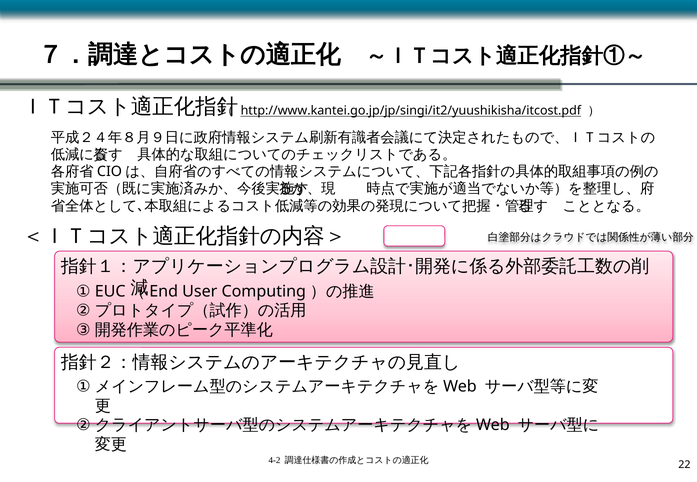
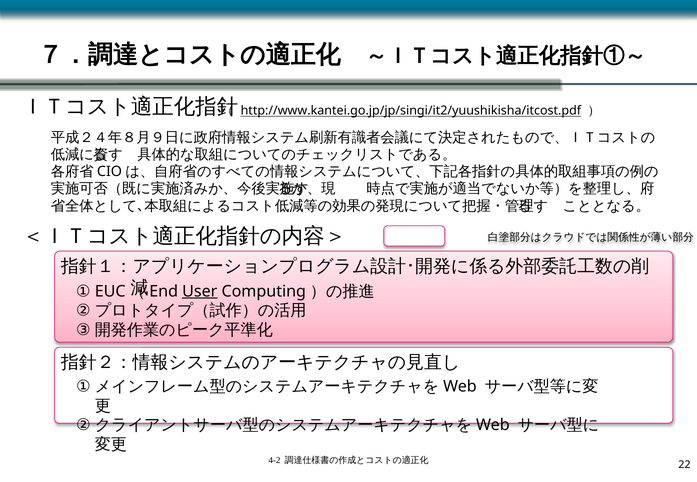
User underline: none -> present (200, 292)
